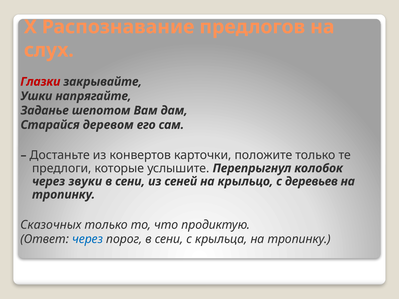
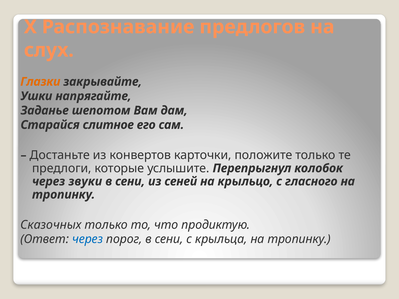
Глазки colour: red -> orange (40, 82)
деревом: деревом -> слитное (108, 125)
деревьев: деревьев -> гласного (311, 182)
